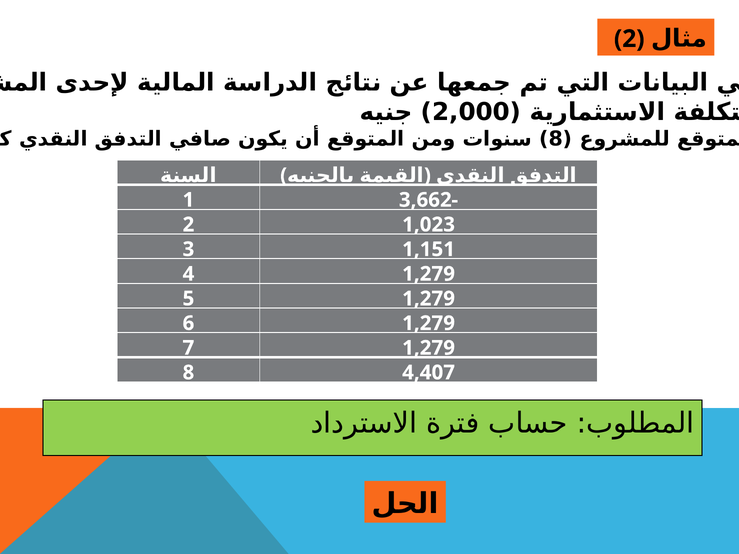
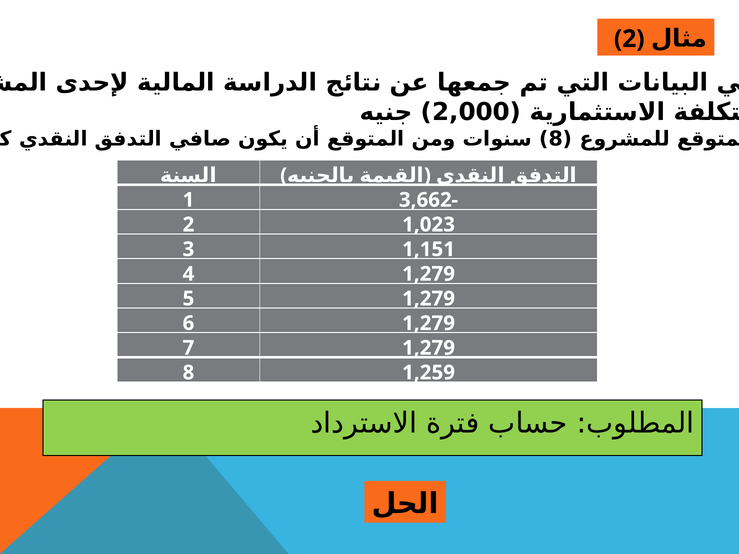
4,407: 4,407 -> 1,259 (429, 373)
